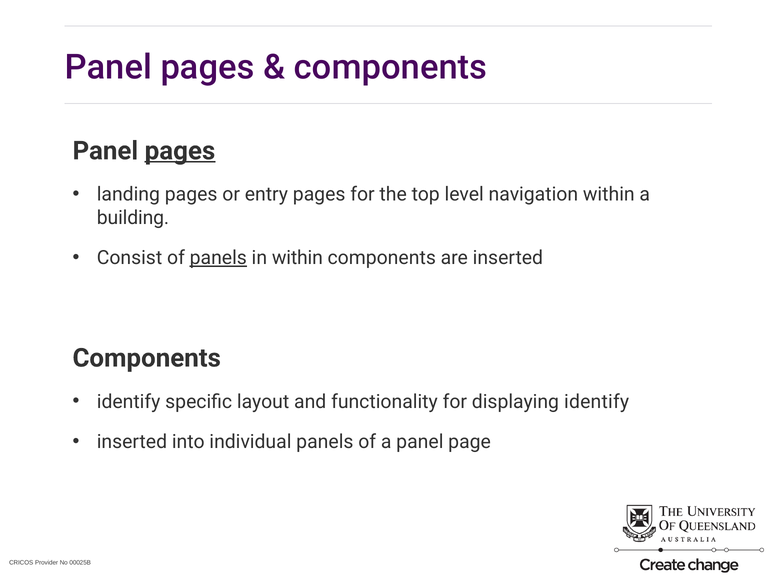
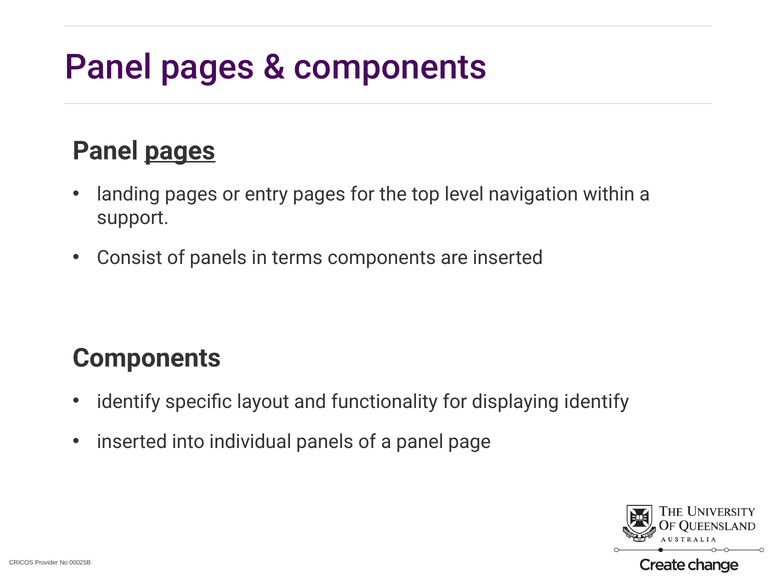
building: building -> support (133, 218)
panels underline: present -> none (218, 258)
in within: within -> terms (297, 258)
